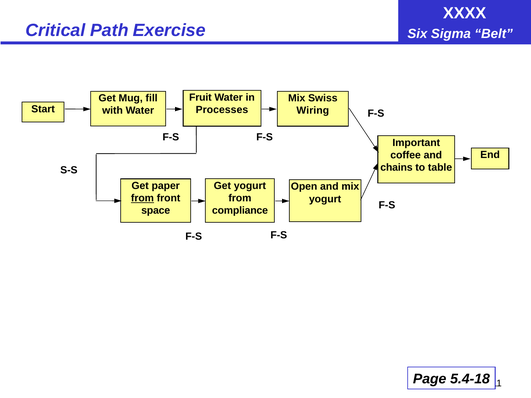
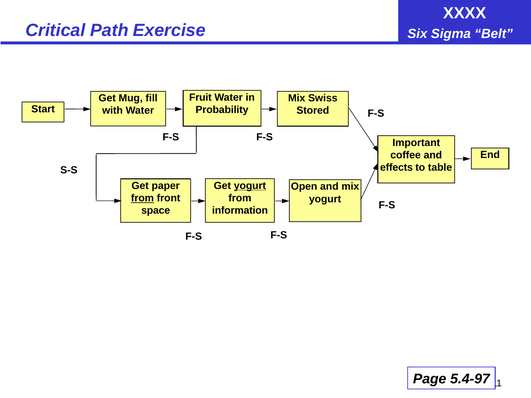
Processes: Processes -> Probability (222, 110)
Wiring: Wiring -> Stored (313, 111)
chains: chains -> effects (396, 168)
yogurt underline: none -> present (250, 186)
compliance: compliance -> information (240, 211)
5.4-18: 5.4-18 -> 5.4-97 (470, 379)
